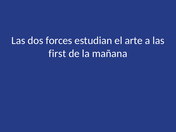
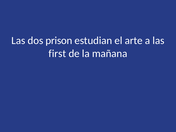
forces: forces -> prison (59, 41)
